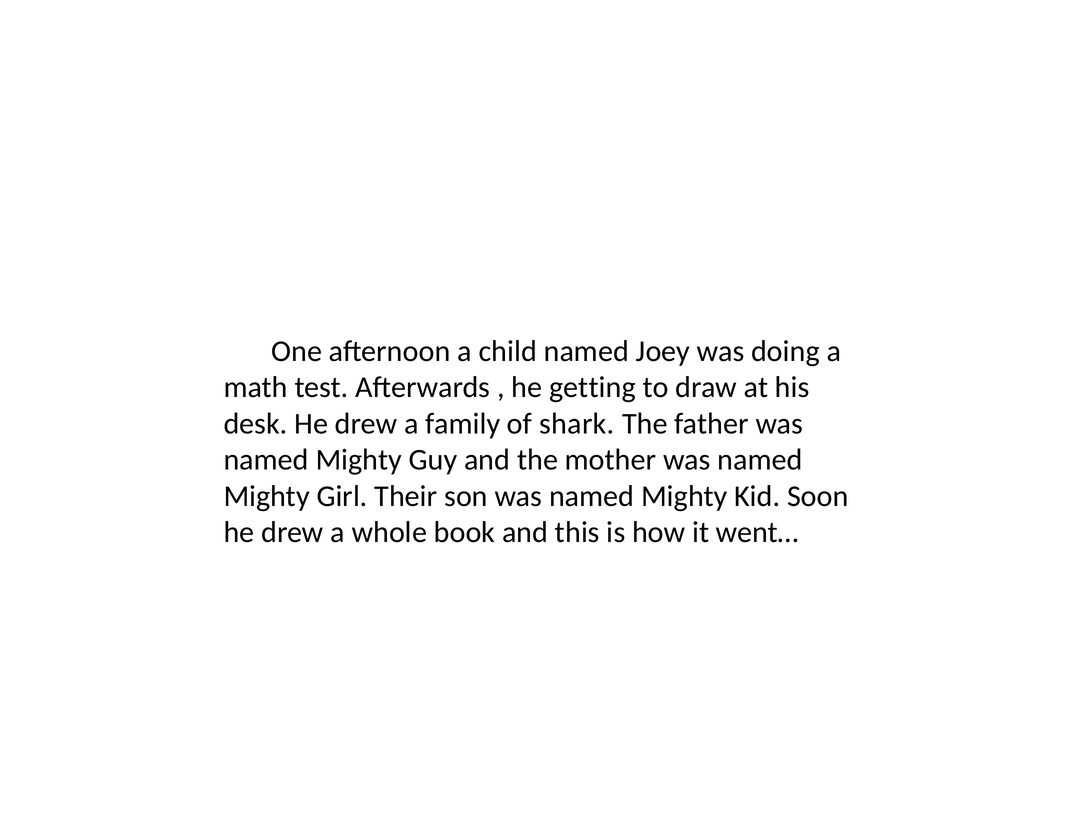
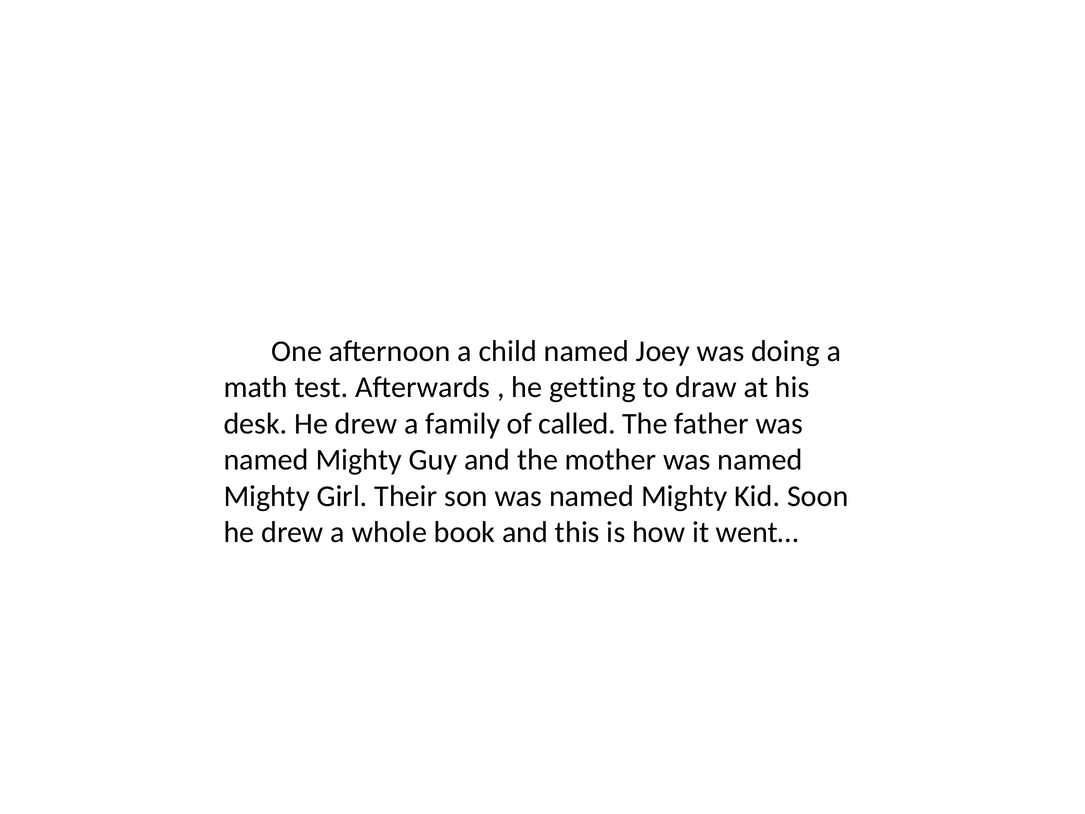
shark: shark -> called (577, 424)
